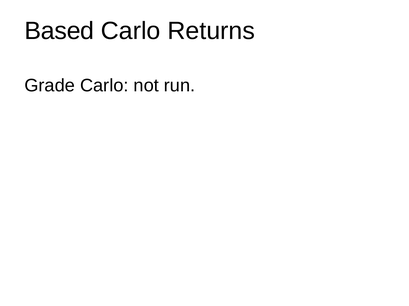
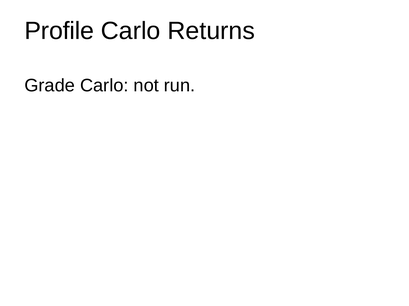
Based: Based -> Profile (59, 31)
